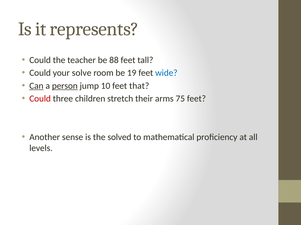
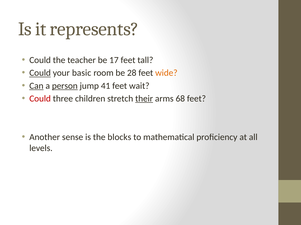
88: 88 -> 17 (114, 60)
Could underline: none -> present (40, 73)
solve: solve -> basic (82, 73)
19: 19 -> 28 (132, 73)
wide colour: blue -> orange (166, 73)
10: 10 -> 41 (106, 86)
that: that -> wait (139, 86)
their underline: none -> present (144, 99)
75: 75 -> 68 (180, 99)
solved: solved -> blocks (119, 138)
